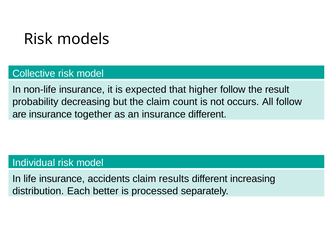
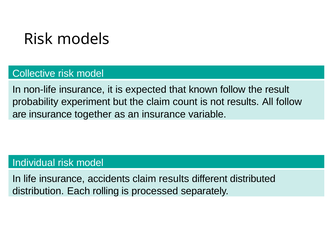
higher: higher -> known (203, 90)
decreasing: decreasing -> experiment (86, 102)
not occurs: occurs -> results (243, 102)
insurance different: different -> variable (207, 114)
increasing: increasing -> distributed (253, 179)
better: better -> rolling (106, 191)
